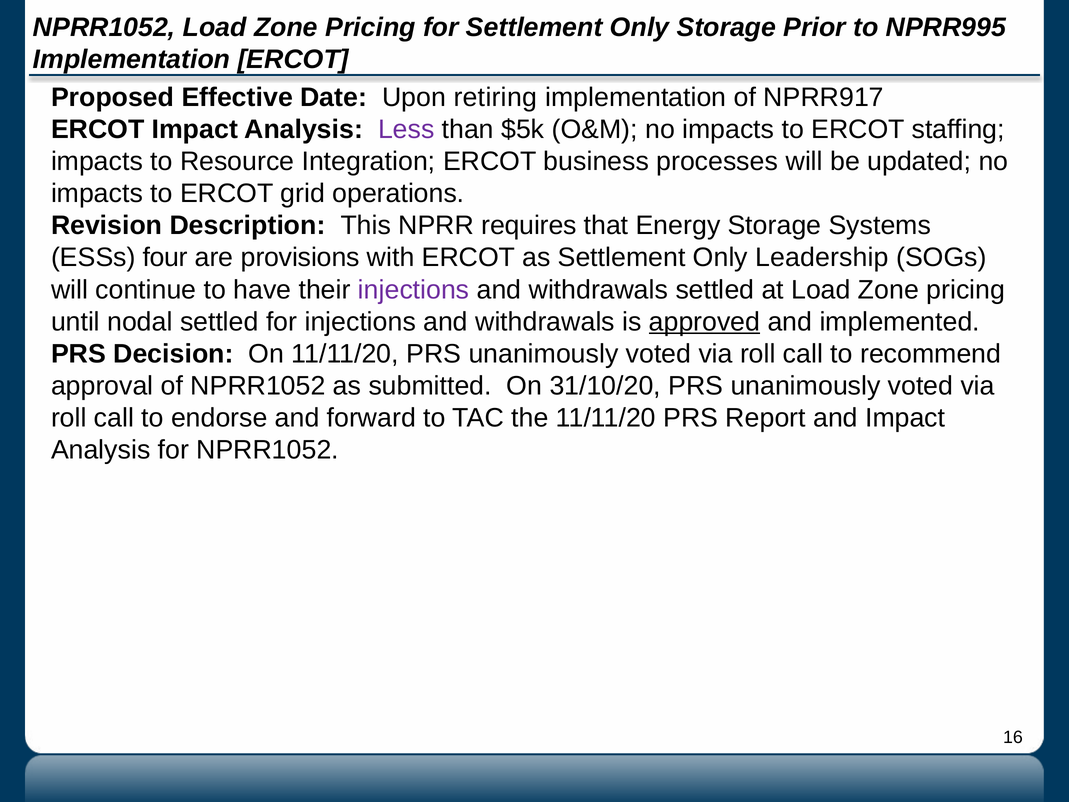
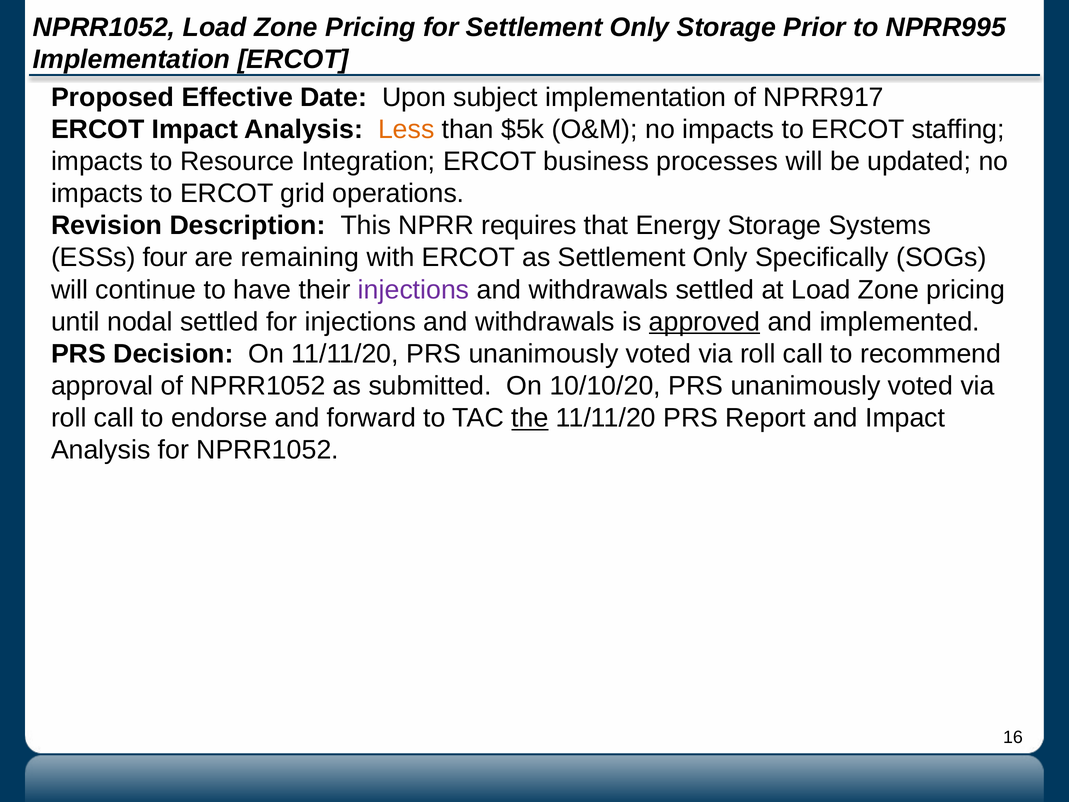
retiring: retiring -> subject (496, 97)
Less colour: purple -> orange (406, 129)
provisions: provisions -> remaining (300, 258)
Leadership: Leadership -> Specifically (822, 258)
31/10/20: 31/10/20 -> 10/10/20 (605, 386)
the underline: none -> present (530, 418)
